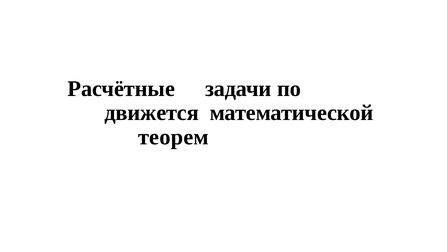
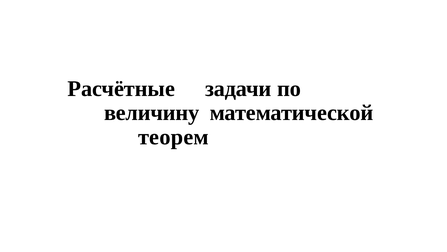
движется: движется -> величину (152, 113)
